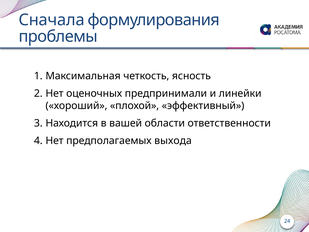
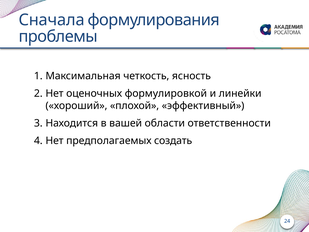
предпринимали: предпринимали -> формулировкой (166, 93)
выхода: выхода -> создать (173, 141)
